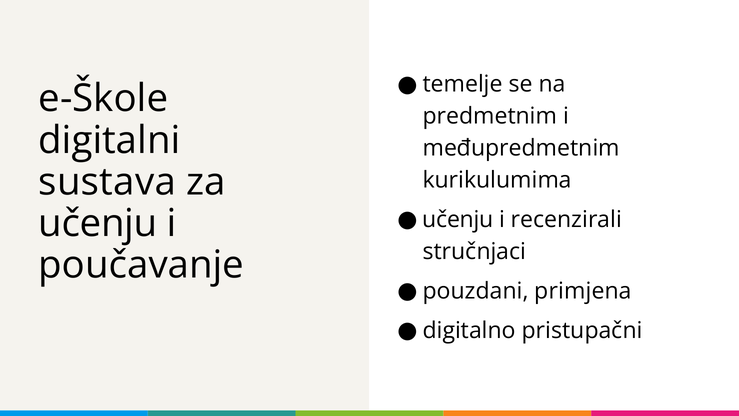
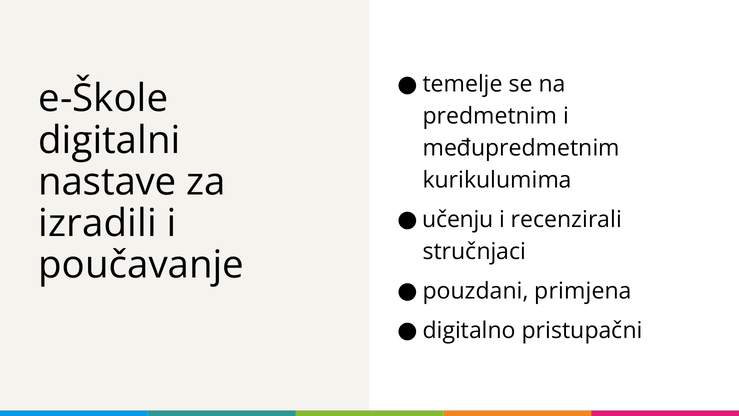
sustava: sustava -> nastave (107, 182)
učenju: učenju -> izradili (98, 223)
